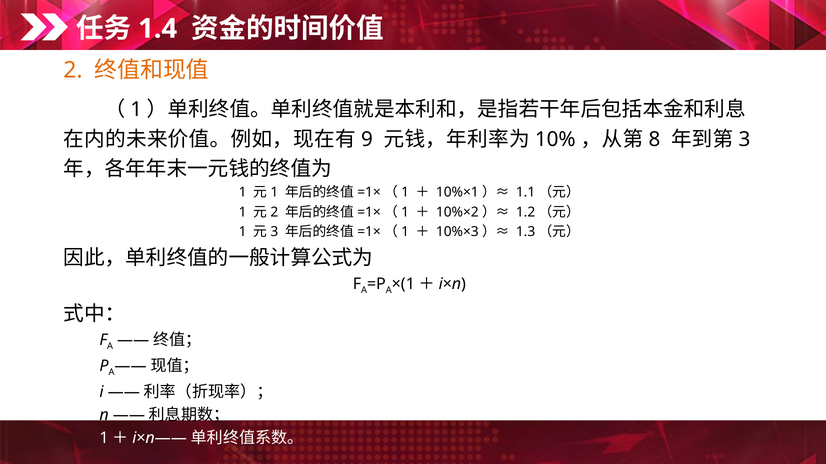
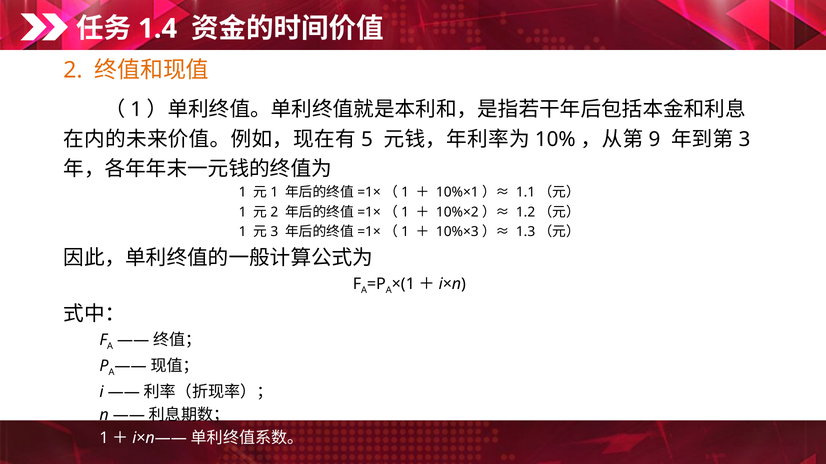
9: 9 -> 5 (367, 139)
8: 8 -> 9 (654, 139)
